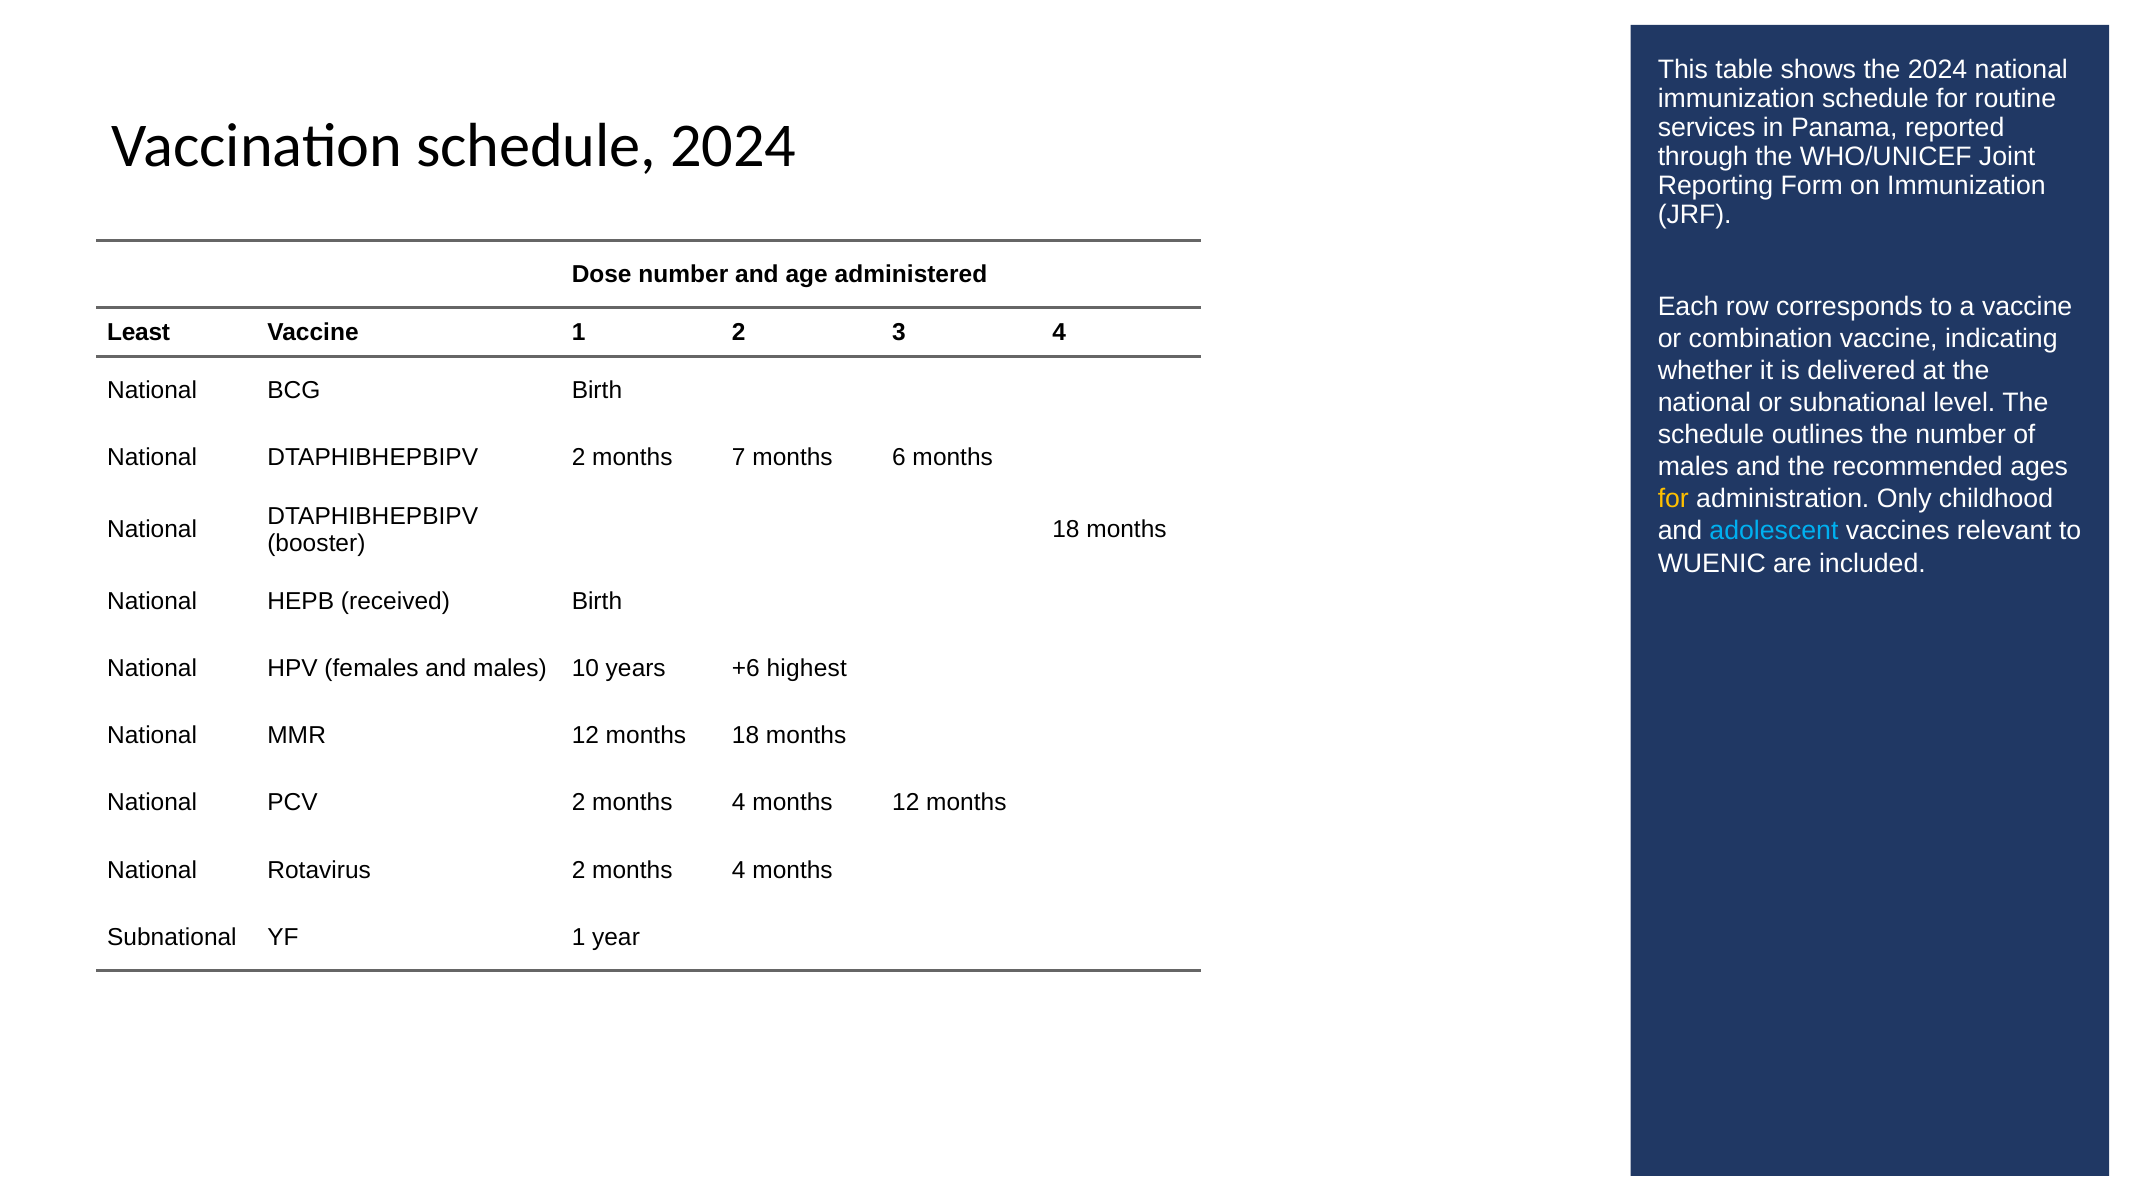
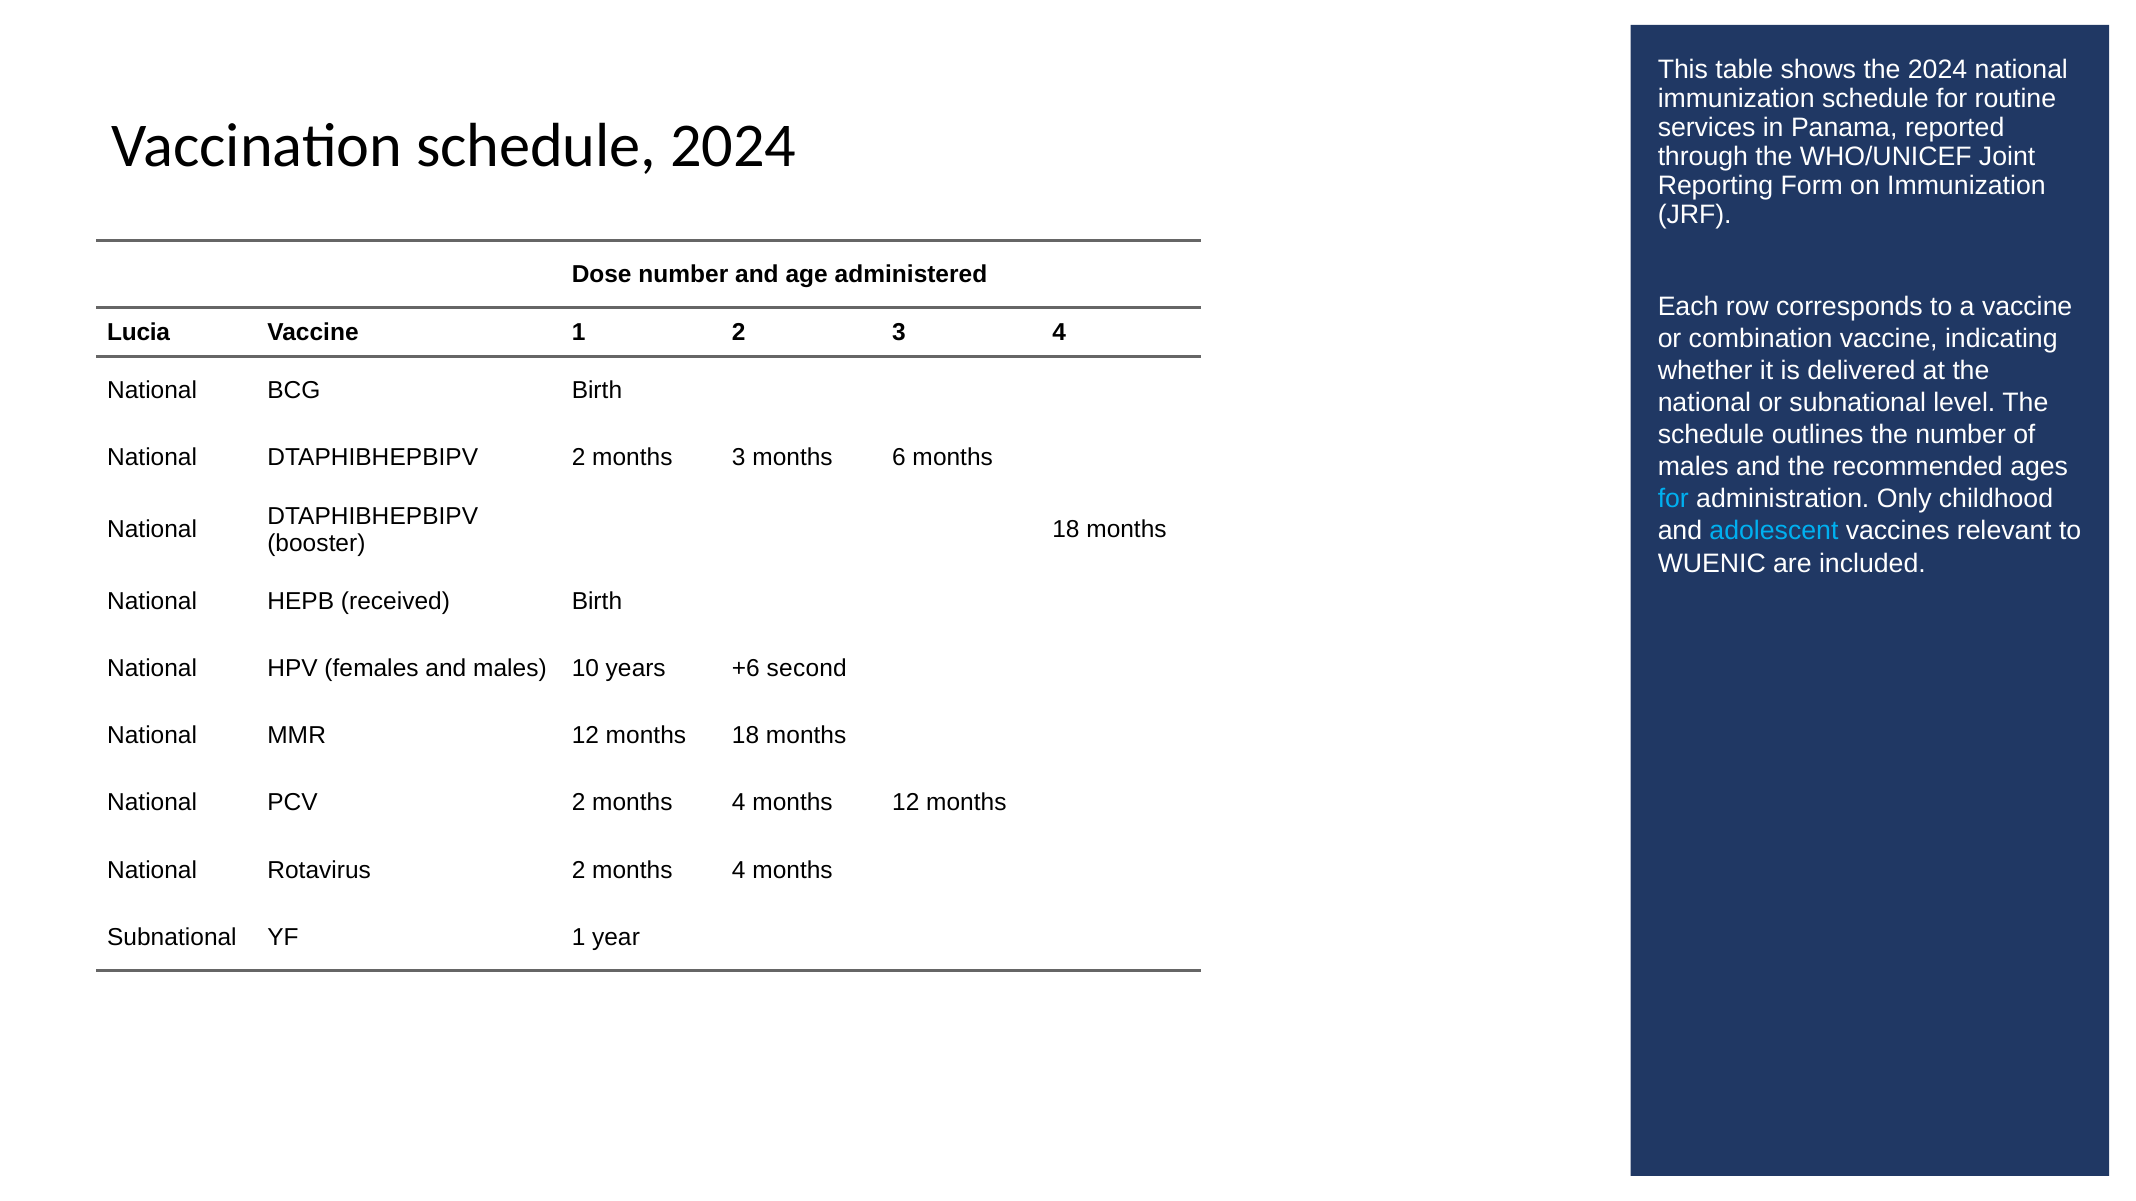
Least: Least -> Lucia (139, 333)
months 7: 7 -> 3 (739, 458)
for colour: yellow -> light blue (1673, 499)
highest: highest -> second (807, 669)
